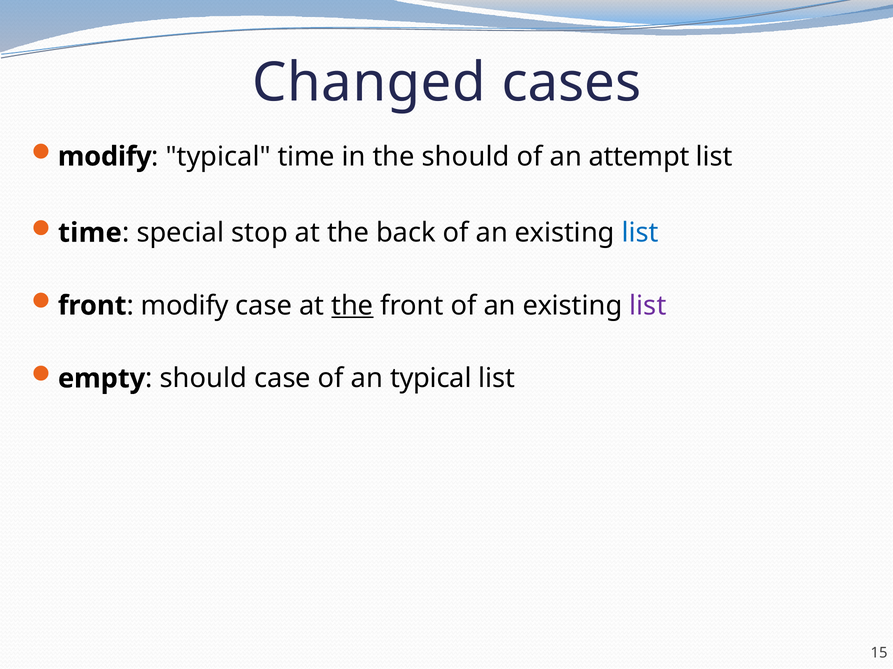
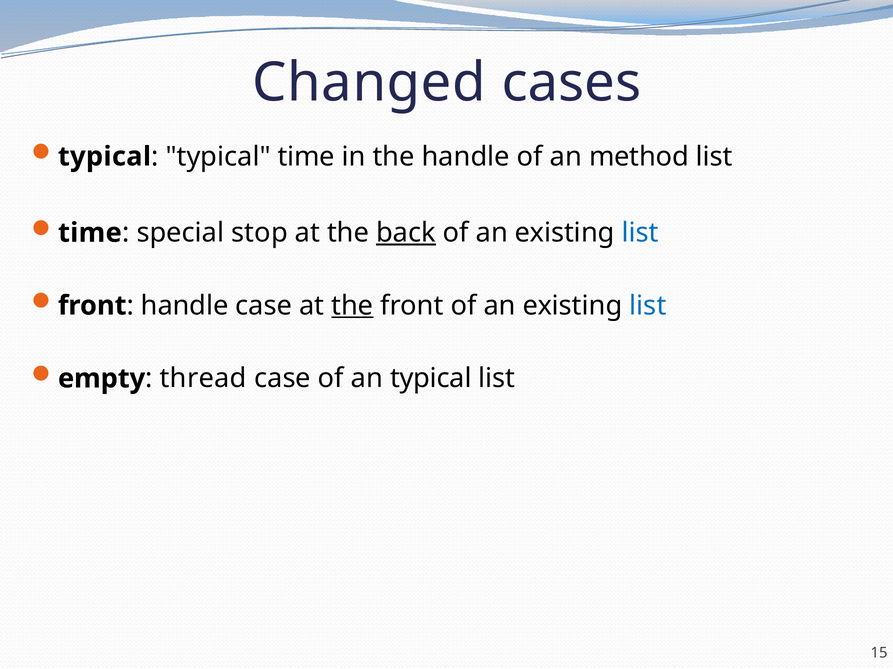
modify: modify -> typical (104, 157)
the should: should -> handle (466, 157)
attempt: attempt -> method (639, 157)
back underline: none -> present (406, 233)
modify: modify -> handle (185, 306)
list colour: purple -> blue (648, 306)
should: should -> thread (203, 379)
